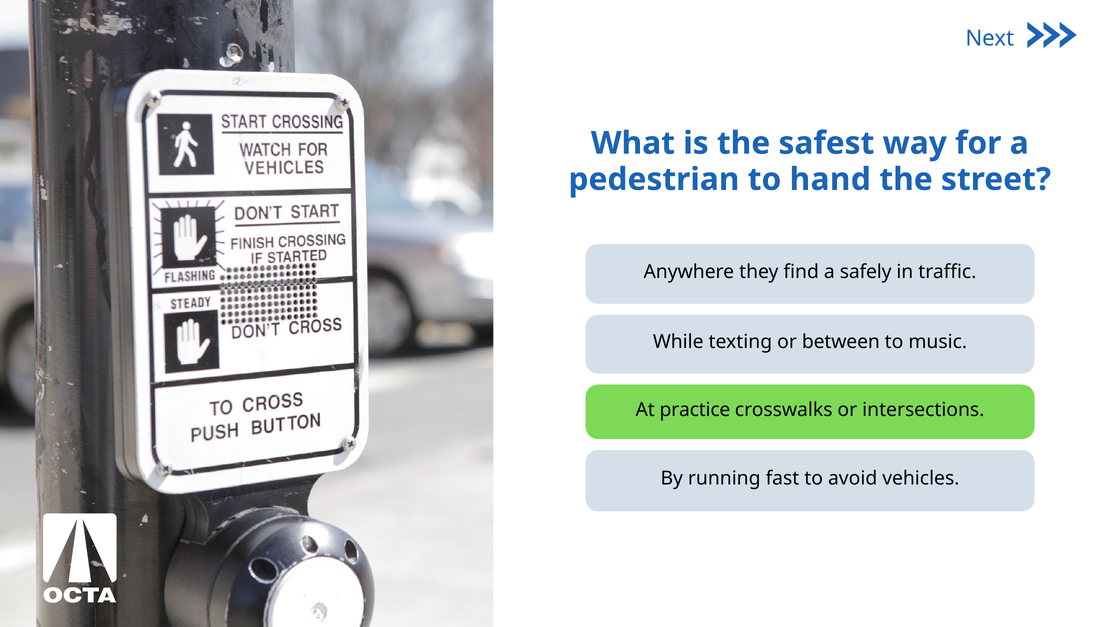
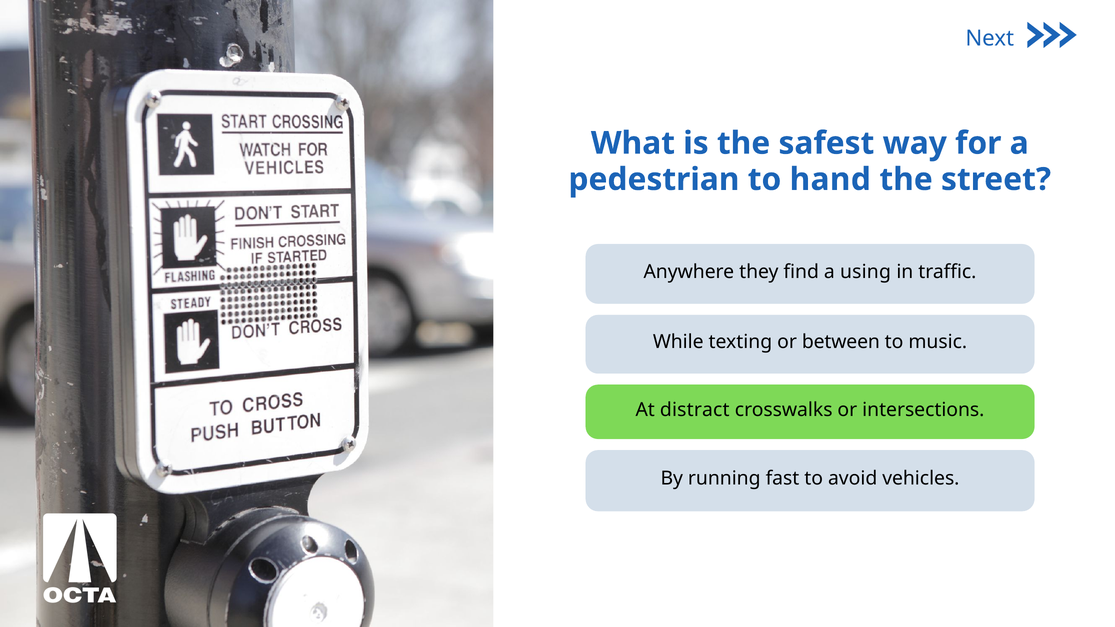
safely: safely -> using (865, 272)
practice: practice -> distract (695, 410)
